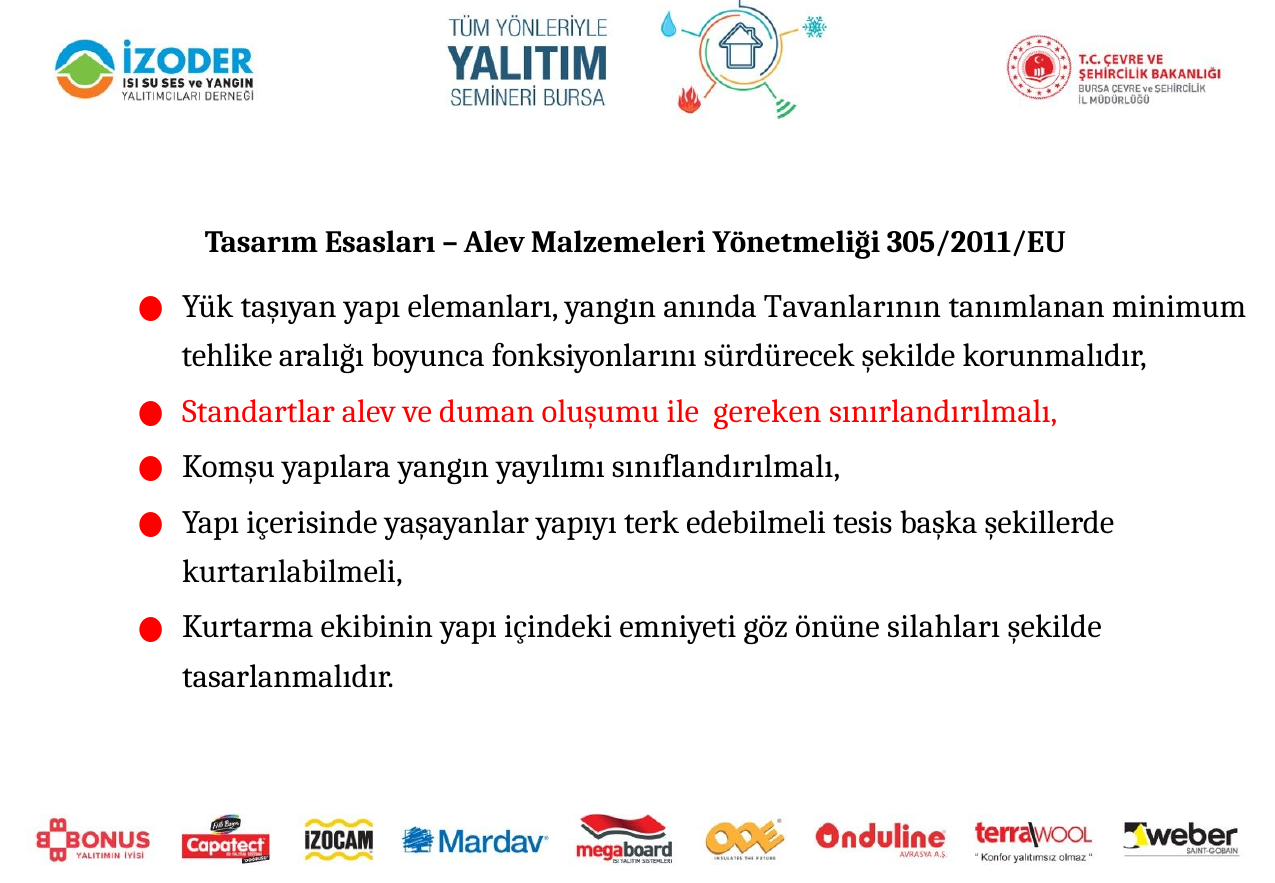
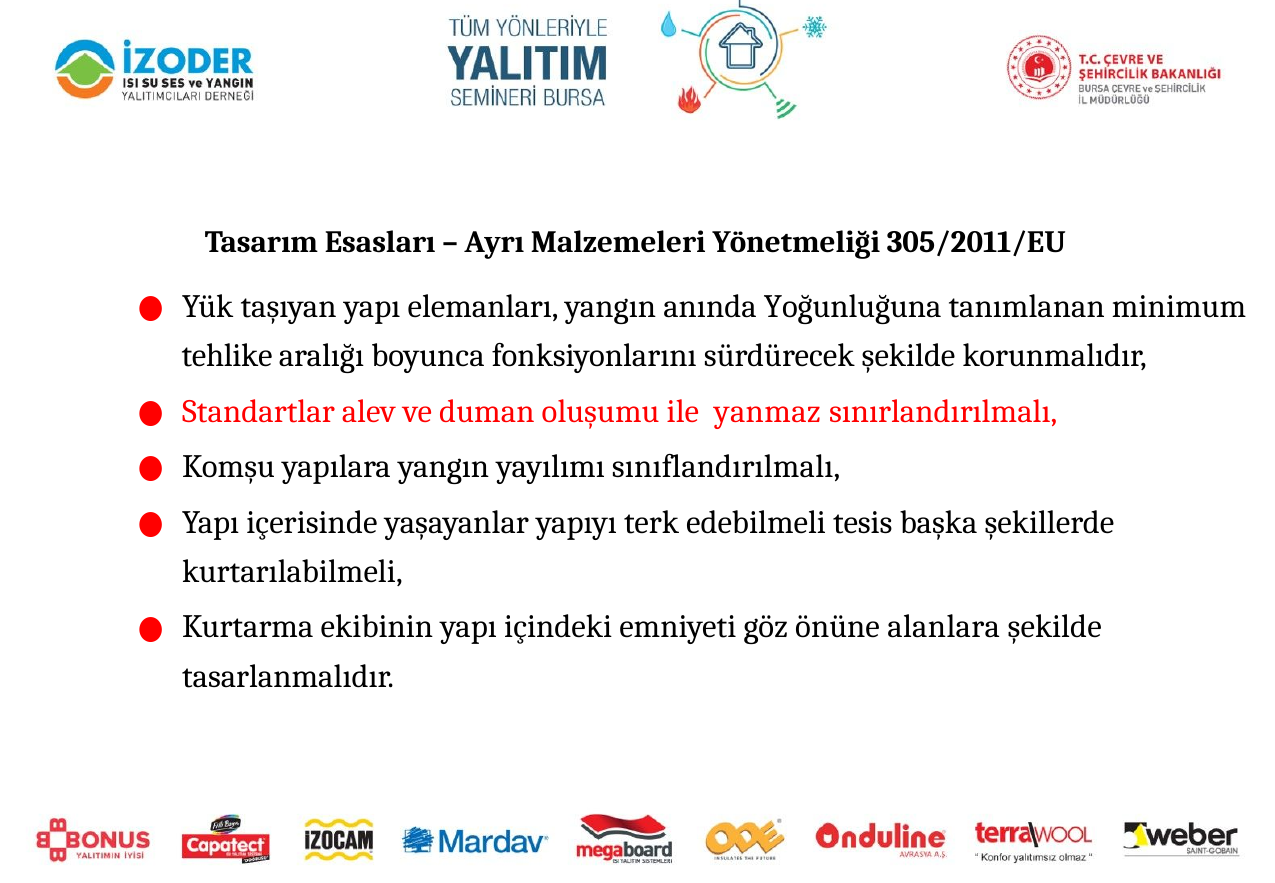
Alev: Alev -> Ayrı (494, 242)
Tavanlarının: Tavanlarının -> Yoğunluğuna (853, 307)
gereken: gereken -> yanmaz (767, 411)
silahları: silahları -> alanlara (944, 627)
